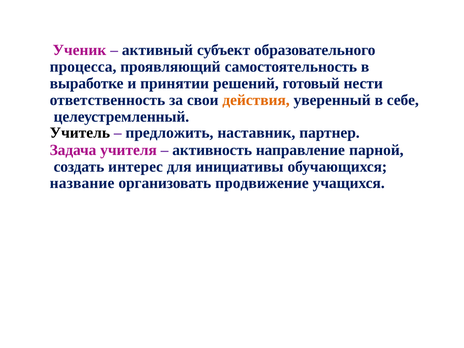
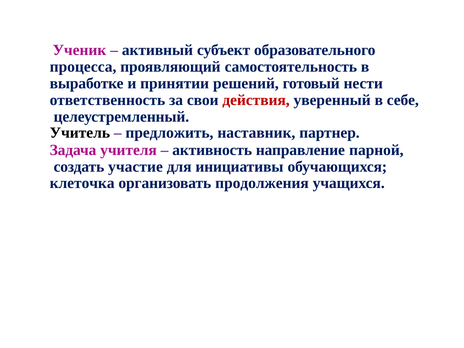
действия colour: orange -> red (256, 100)
интерес: интерес -> участие (136, 167)
название: название -> клеточка (82, 183)
продвижение: продвижение -> продолжения (262, 183)
